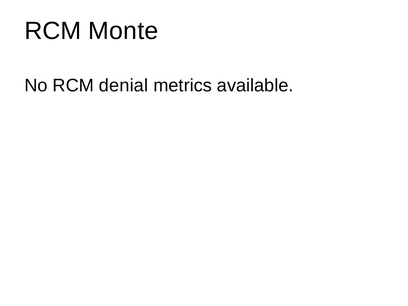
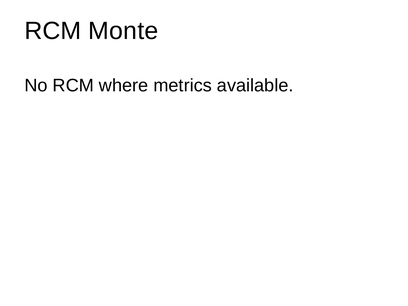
denial: denial -> where (124, 86)
